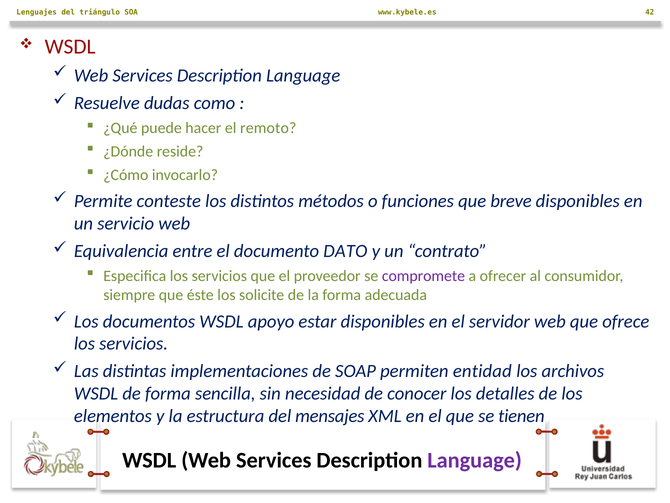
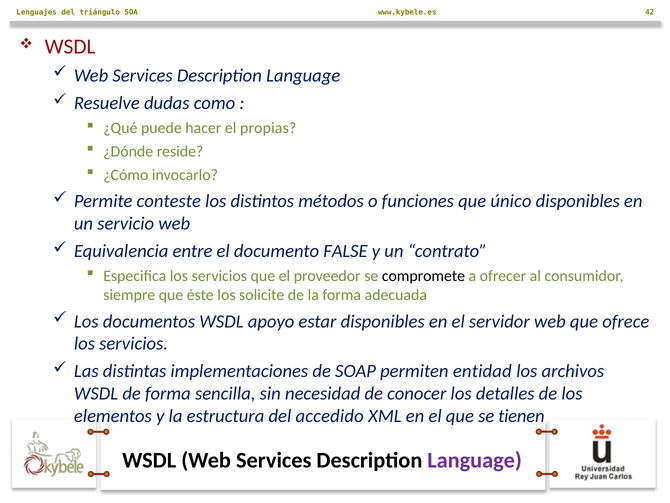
remoto: remoto -> propias (268, 128)
breve: breve -> único (511, 201)
DATO: DATO -> FALSE (346, 251)
compromete colour: purple -> black (423, 276)
mensajes: mensajes -> accedido (330, 416)
